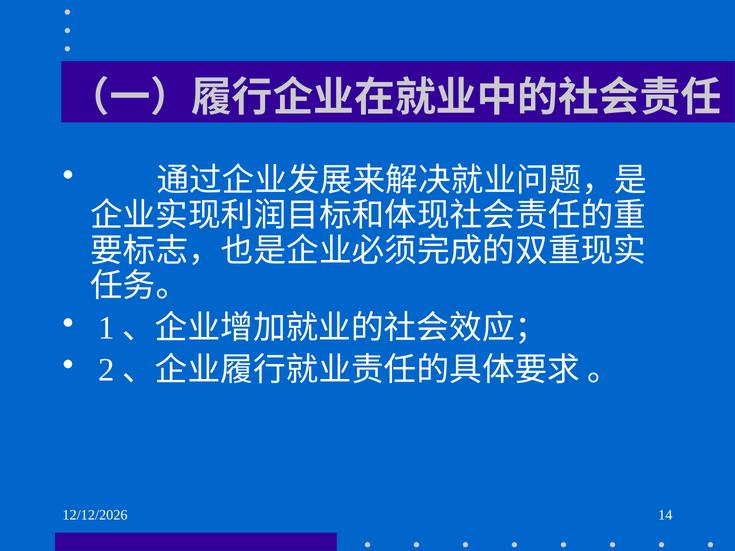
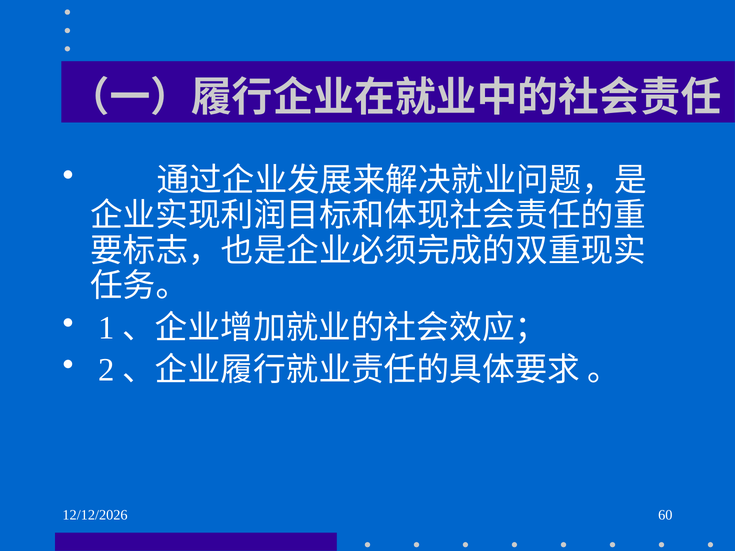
14: 14 -> 60 (665, 516)
